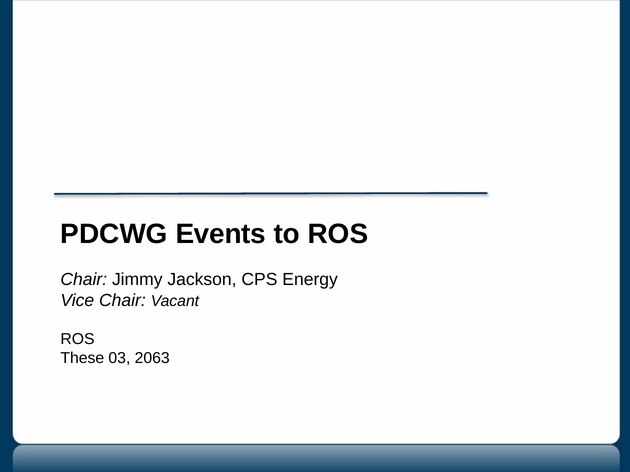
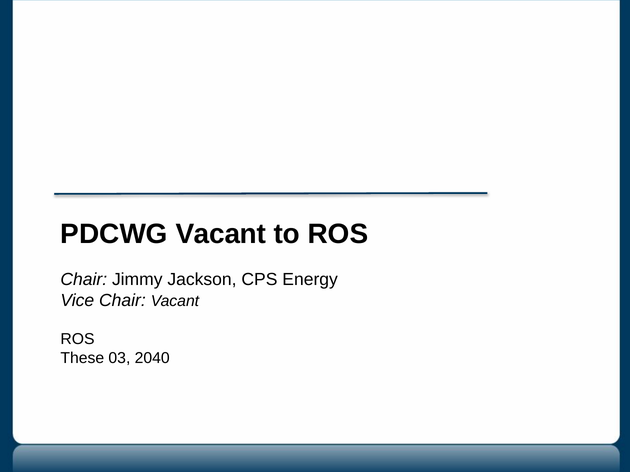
PDCWG Events: Events -> Vacant (221, 234)
2063: 2063 -> 2040 (152, 358)
